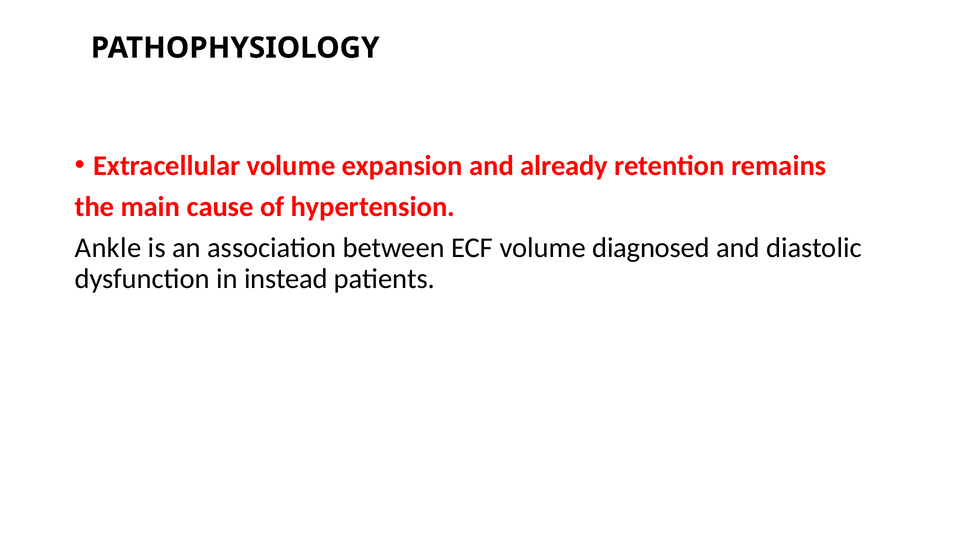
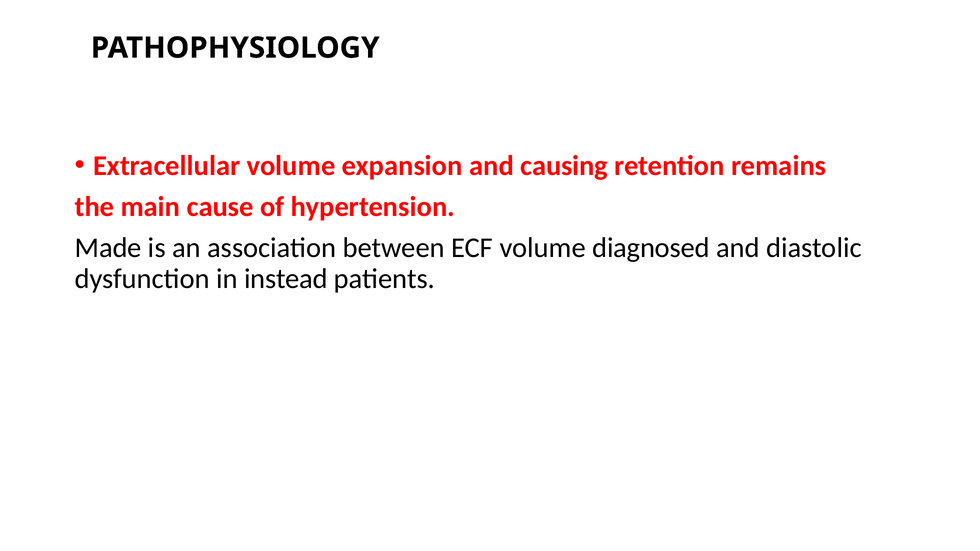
already: already -> causing (564, 166)
Ankle: Ankle -> Made (108, 248)
